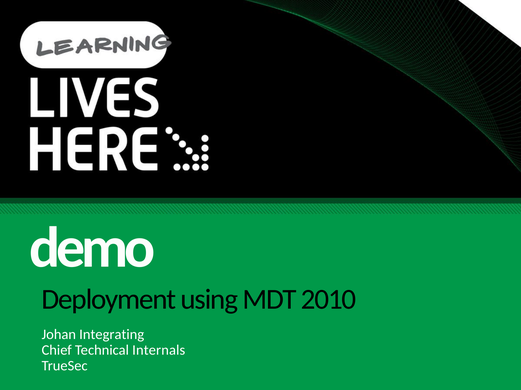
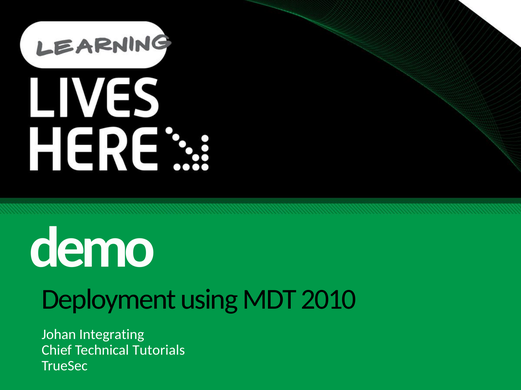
Internals: Internals -> Tutorials (159, 351)
